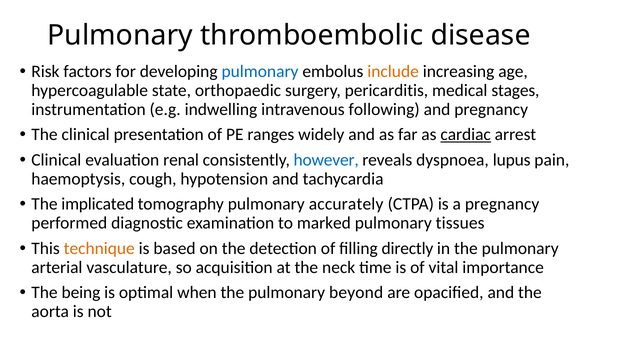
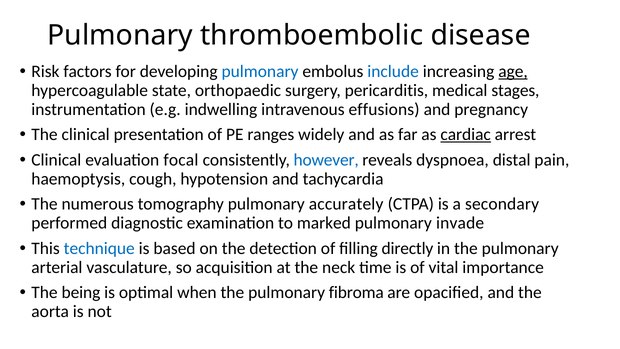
include colour: orange -> blue (393, 72)
age underline: none -> present (513, 72)
following: following -> effusions (384, 109)
renal: renal -> focal (181, 160)
lupus: lupus -> distal (512, 160)
implicated: implicated -> numerous (98, 204)
a pregnancy: pregnancy -> secondary (502, 204)
tissues: tissues -> invade (460, 223)
technique colour: orange -> blue (99, 248)
beyond: beyond -> fibroma (356, 292)
